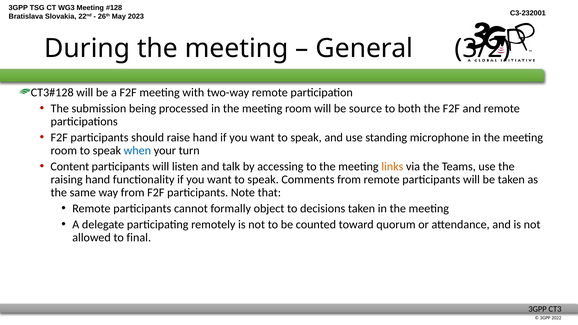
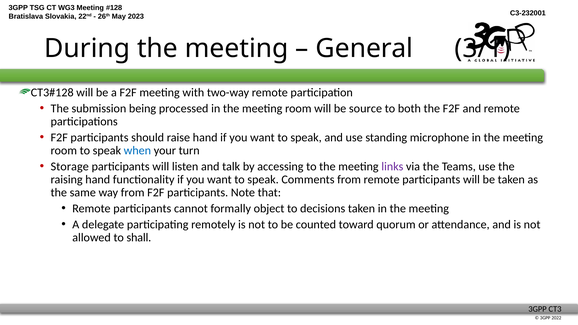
3/2: 3/2 -> 3/1 (482, 49)
Content: Content -> Storage (70, 166)
links colour: orange -> purple (392, 166)
final: final -> shall (139, 237)
